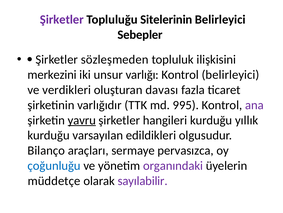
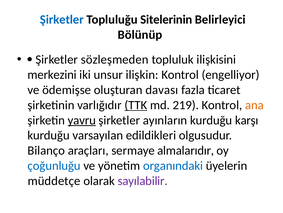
Şirketler colour: purple -> blue (62, 20)
Sebepler: Sebepler -> Bölünüp (140, 35)
varlığı: varlığı -> ilişkin (142, 74)
Kontrol belirleyici: belirleyici -> engelliyor (231, 74)
verdikleri: verdikleri -> ödemişse (67, 90)
TTK underline: none -> present (136, 105)
995: 995 -> 219 (186, 105)
ana colour: purple -> orange (254, 105)
hangileri: hangileri -> ayınların (165, 120)
yıllık: yıllık -> karşı (247, 120)
pervasızca: pervasızca -> almalarıdır (186, 150)
organındaki colour: purple -> blue (173, 165)
